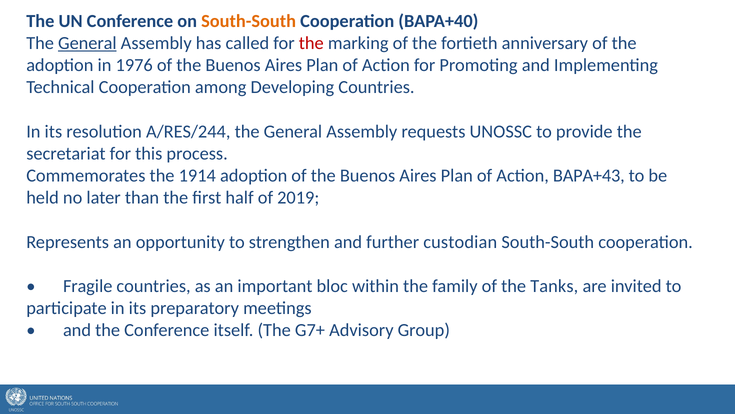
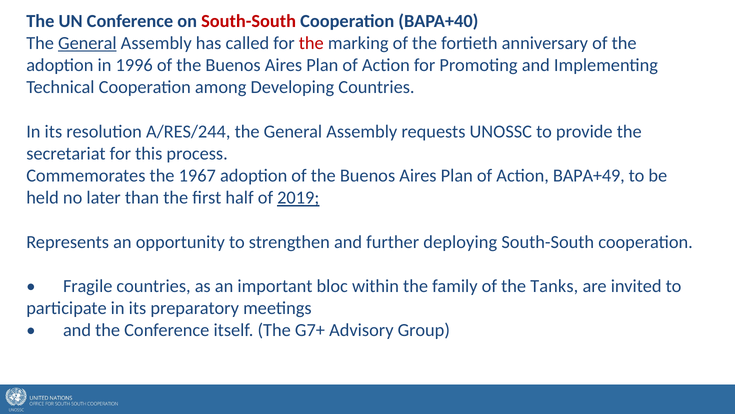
South-South colour: orange -> red (249, 21)
1976: 1976 -> 1996 (134, 65)
1914: 1914 -> 1967 (197, 175)
BAPA+43: BAPA+43 -> BAPA+49 (589, 175)
2019 underline: none -> present (298, 198)
custodian: custodian -> deploying (460, 242)
